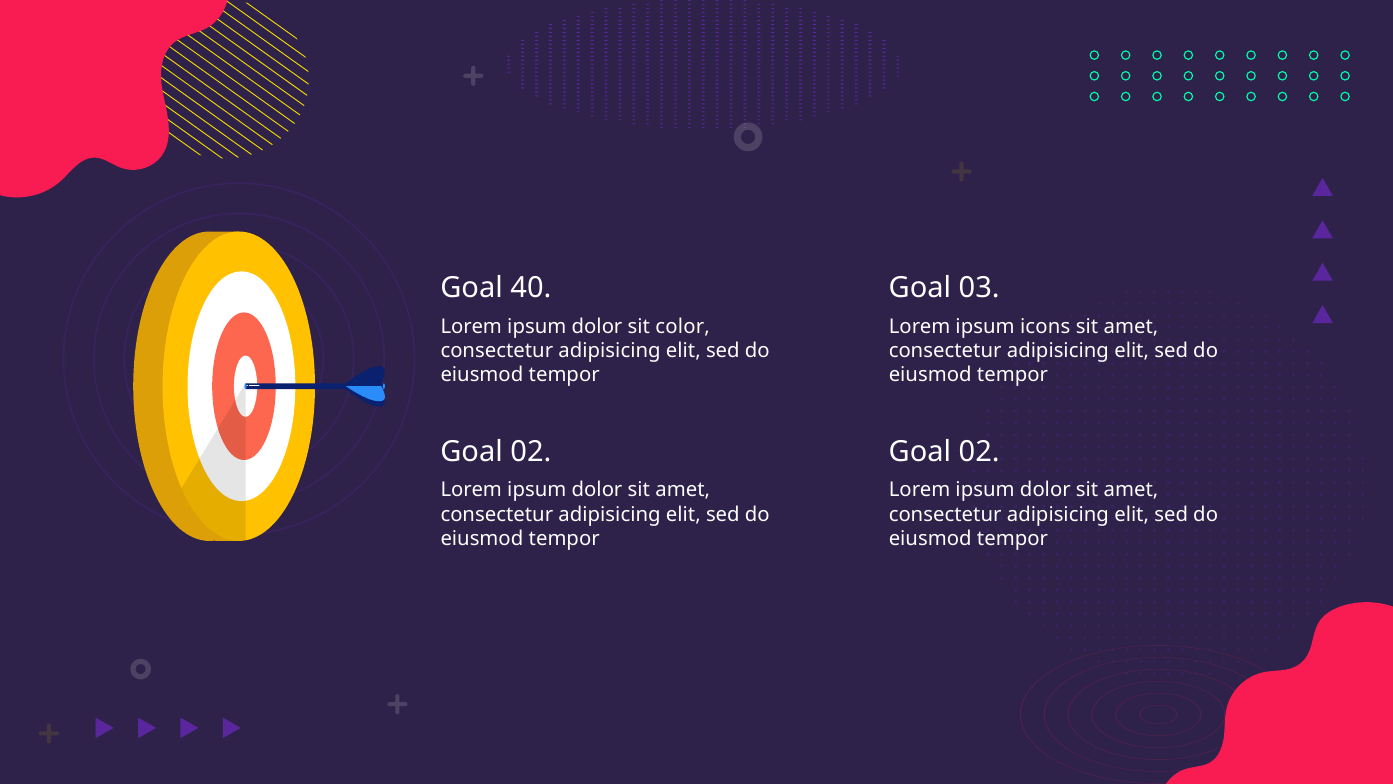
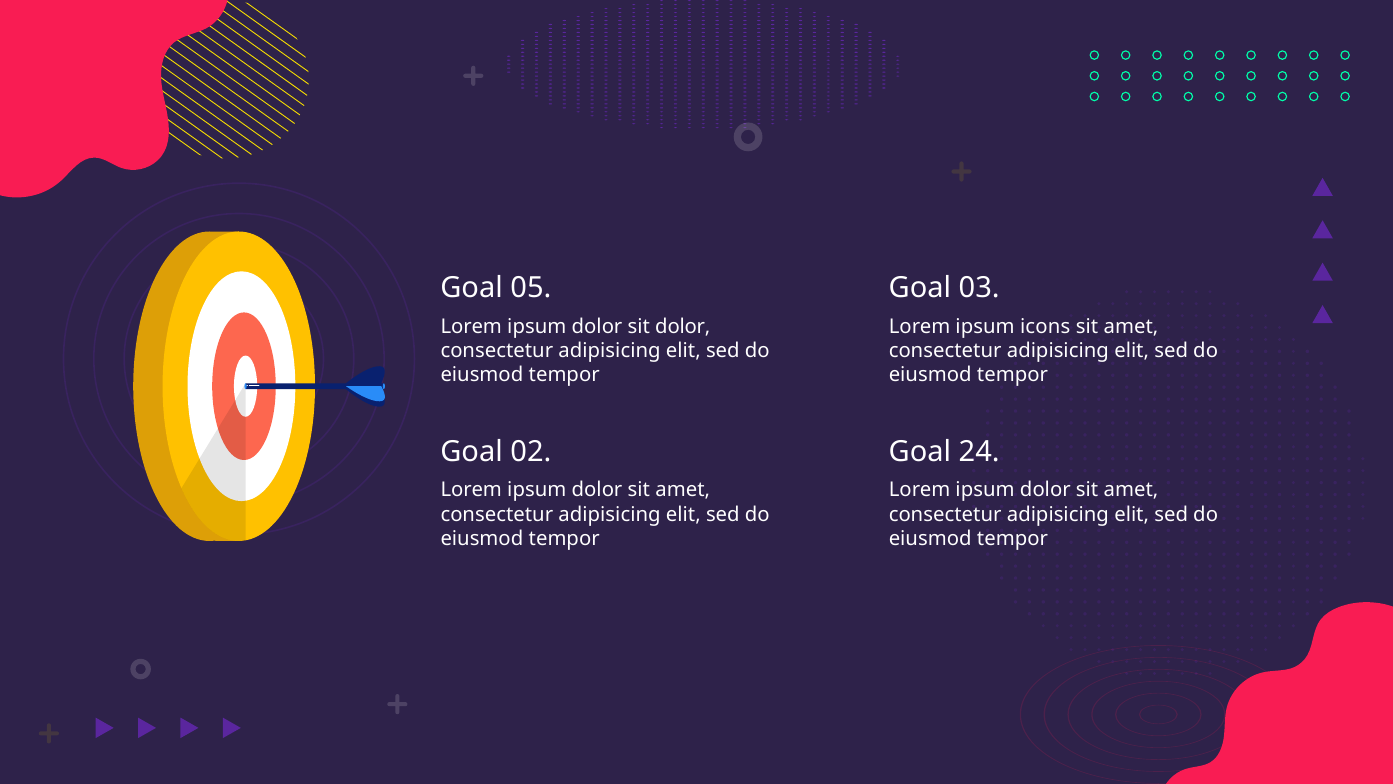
40: 40 -> 05 (531, 288)
sit color: color -> dolor (683, 326)
02: 02 -> 24 (979, 451)
